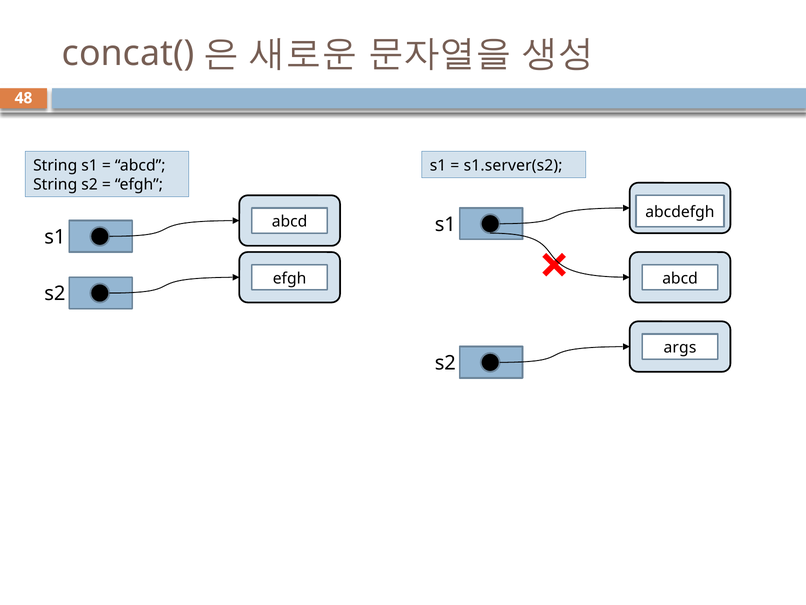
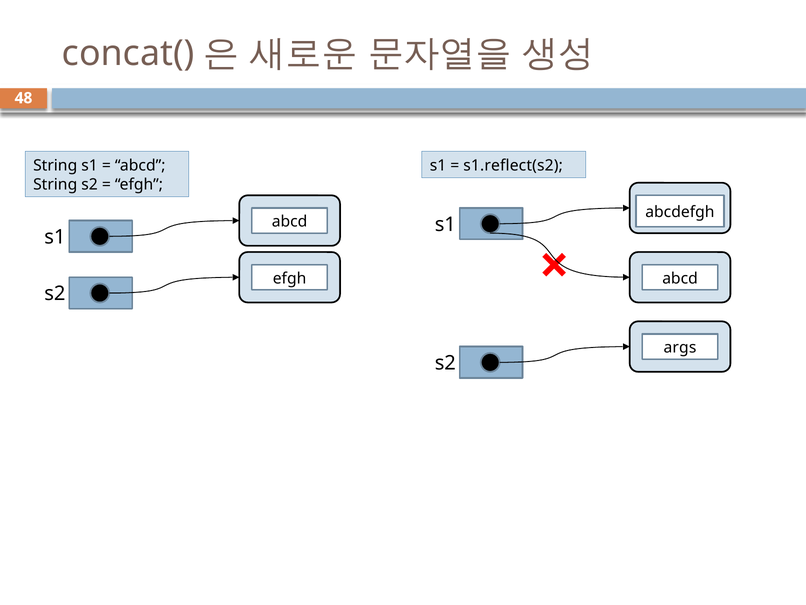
s1.server(s2: s1.server(s2 -> s1.reflect(s2 (513, 166)
